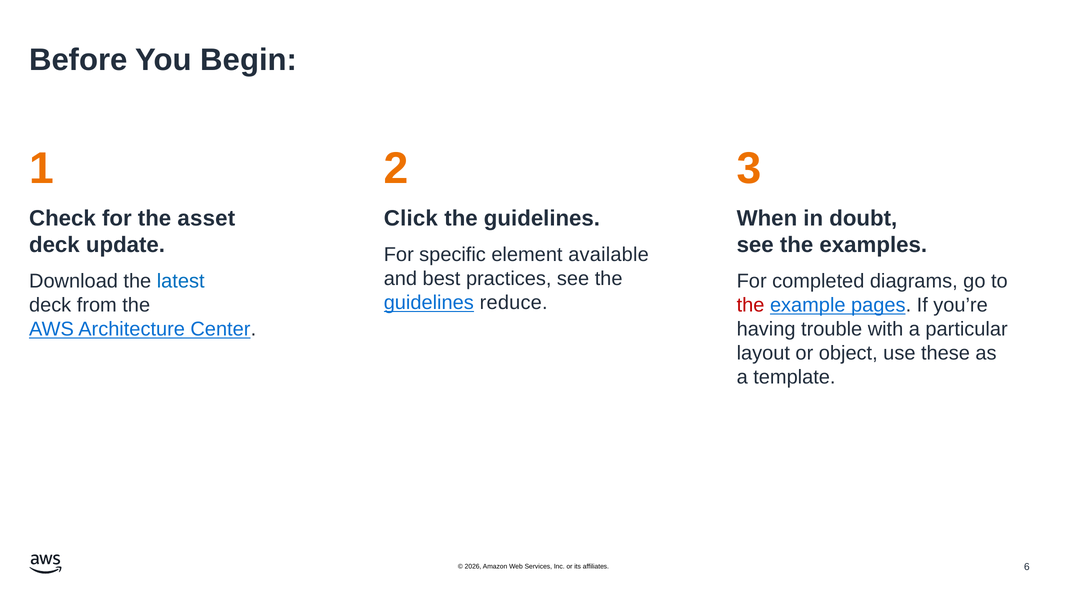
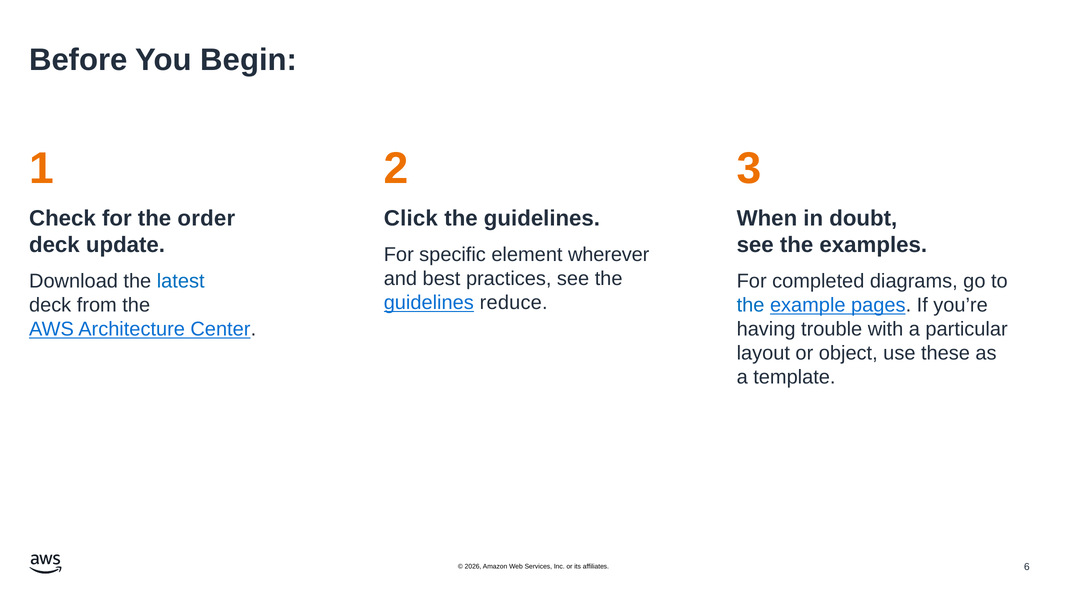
asset: asset -> order (206, 218)
available: available -> wherever (609, 255)
the colour: red -> blue (751, 305)
